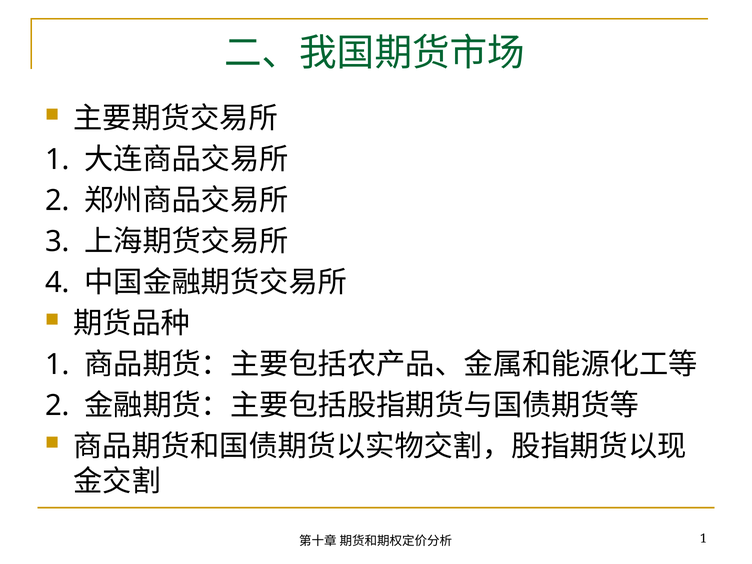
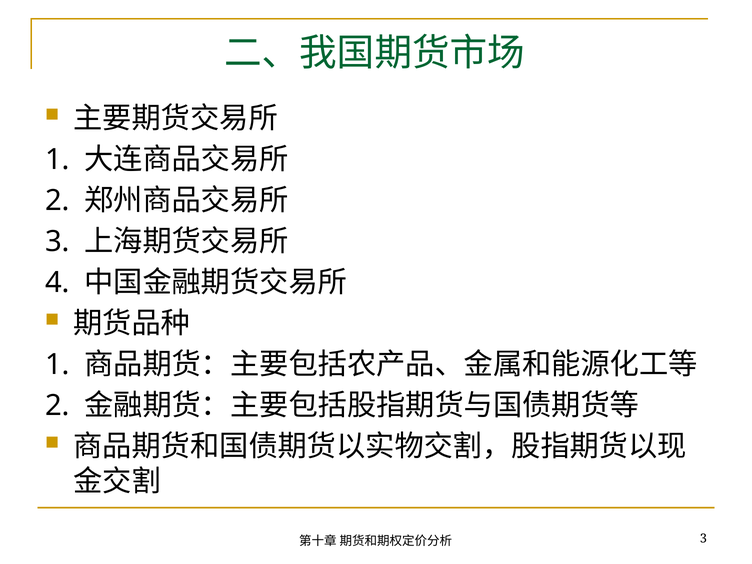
1: 1 -> 3 (703, 539)
